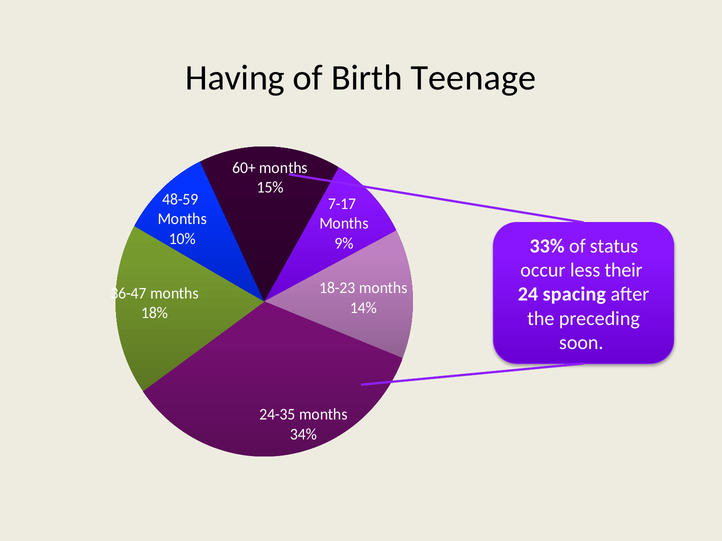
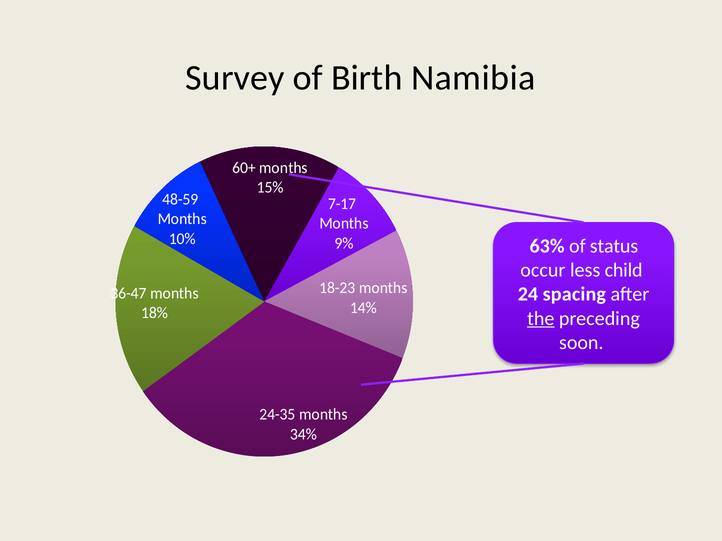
Having: Having -> Survey (235, 78)
Teenage: Teenage -> Namibia (473, 78)
33%: 33% -> 63% (547, 246)
their: their -> child (624, 271)
the underline: none -> present (541, 319)
